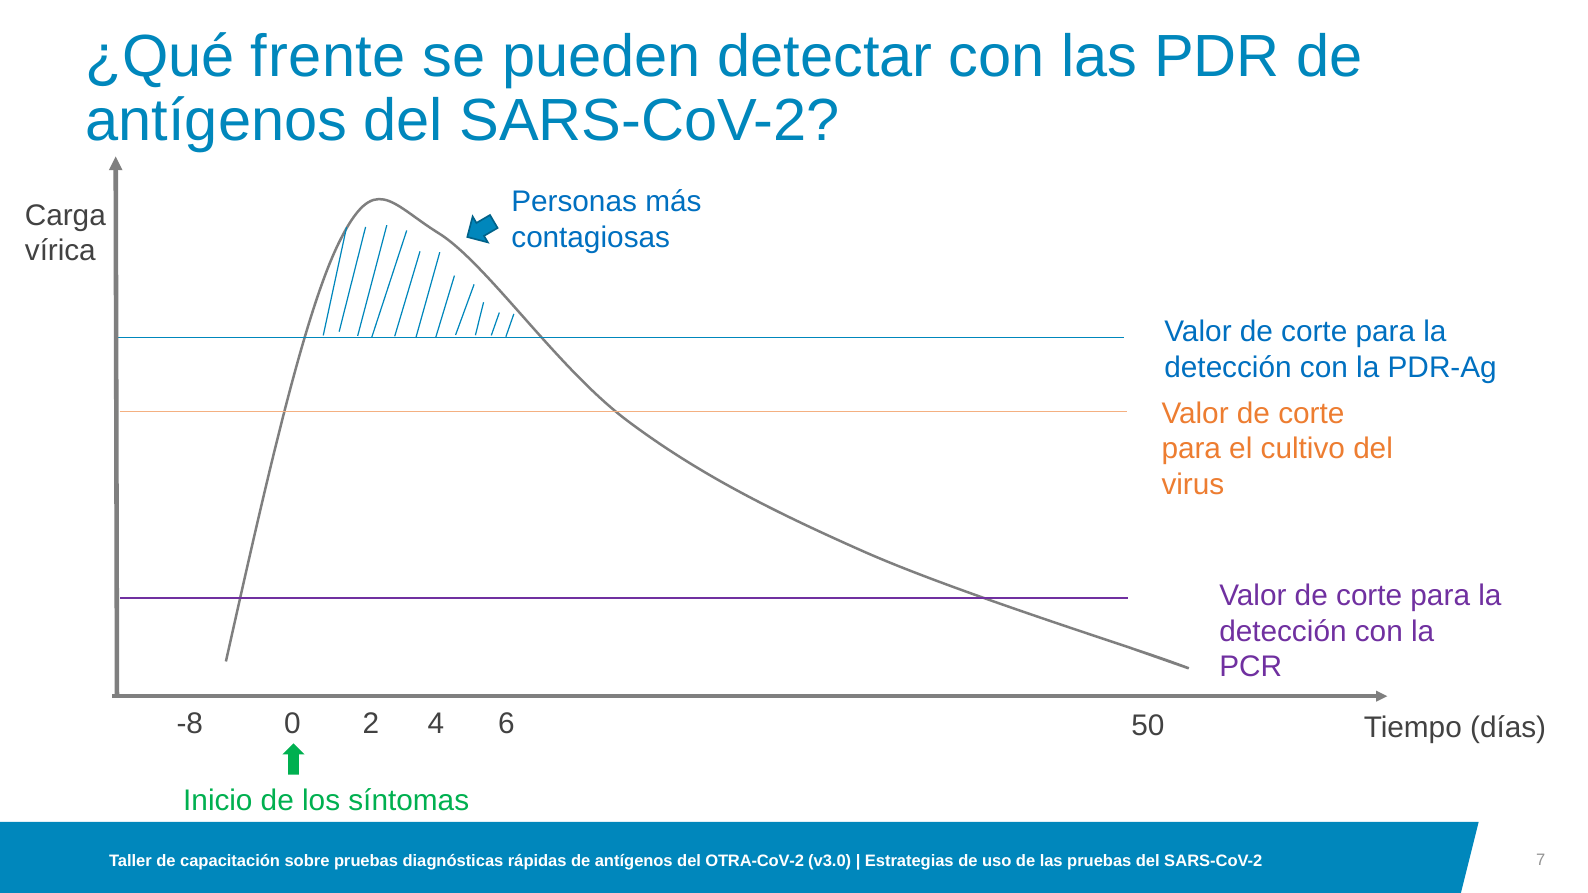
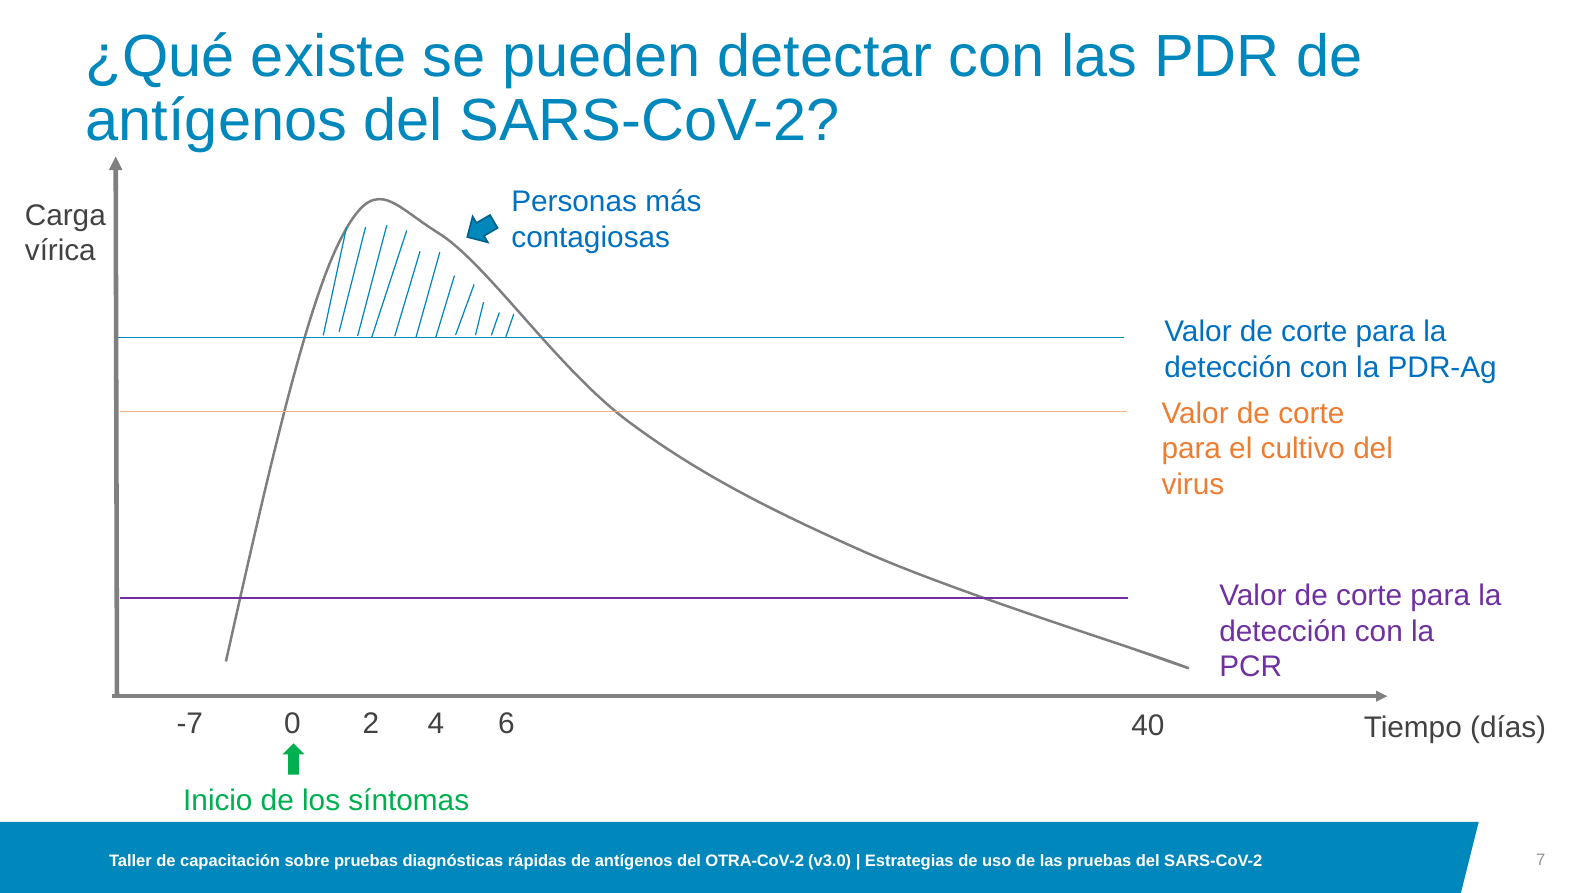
frente: frente -> existe (329, 56)
-8: -8 -> -7 (190, 724)
50: 50 -> 40 (1148, 726)
